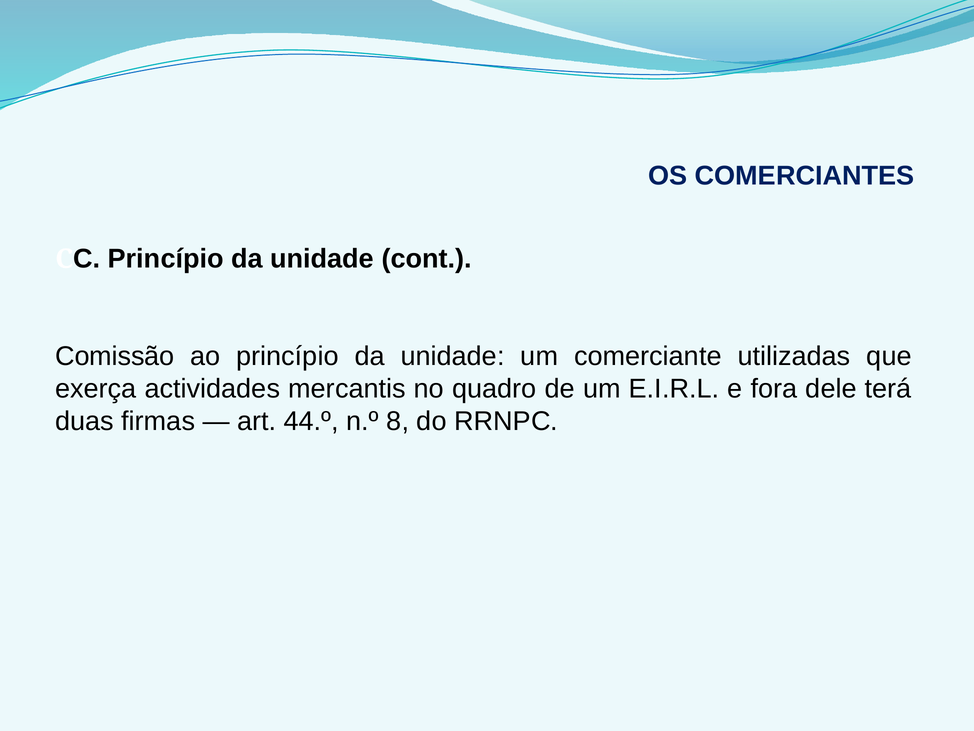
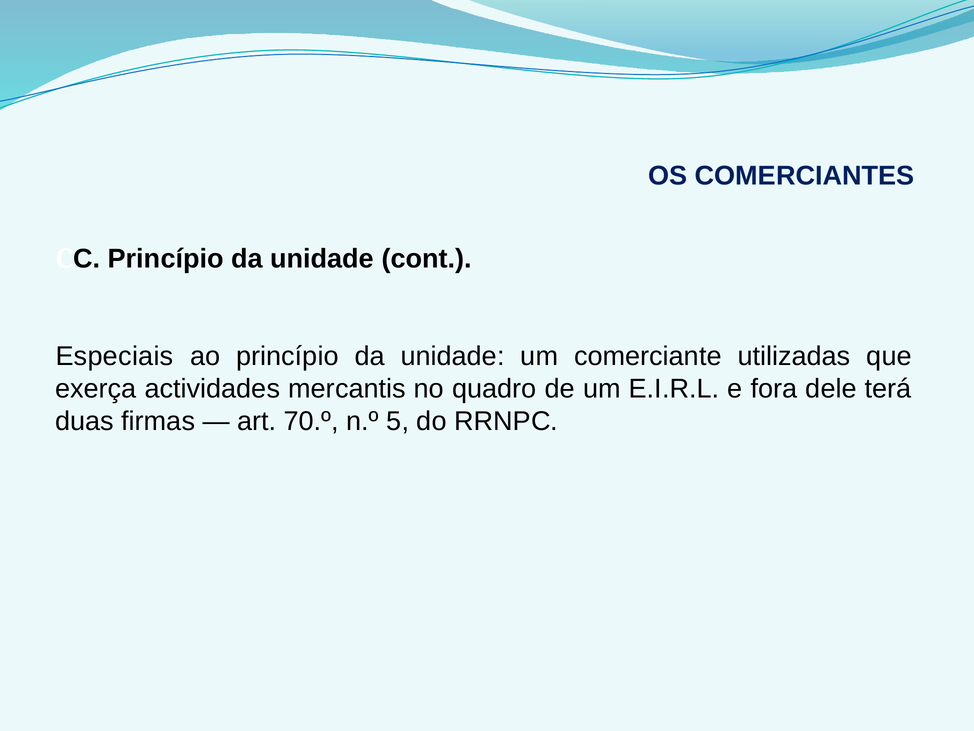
Comissão: Comissão -> Especiais (115, 356)
44.º: 44.º -> 70.º (311, 421)
8: 8 -> 5 (398, 421)
